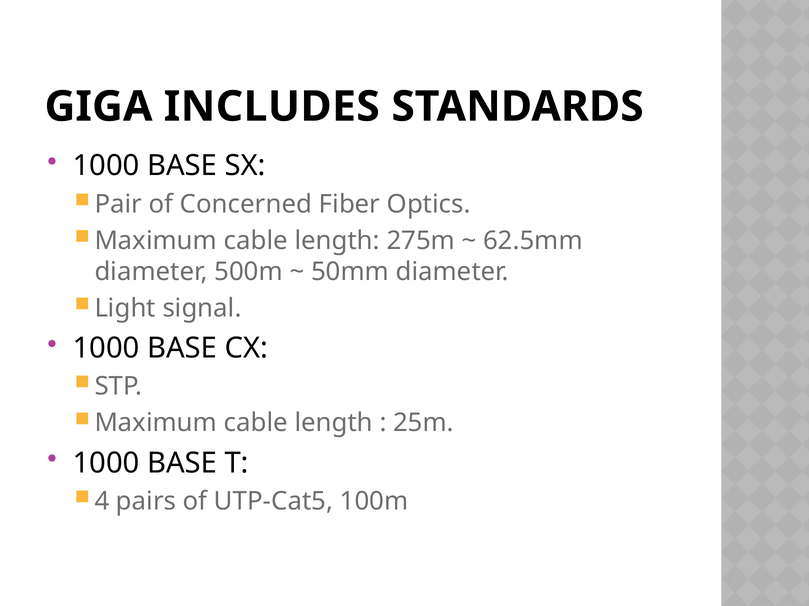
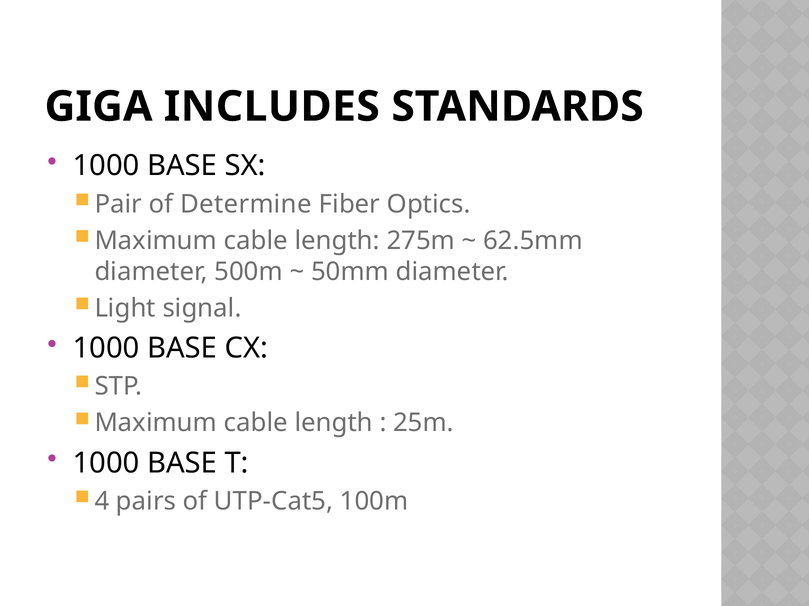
Concerned: Concerned -> Determine (246, 204)
